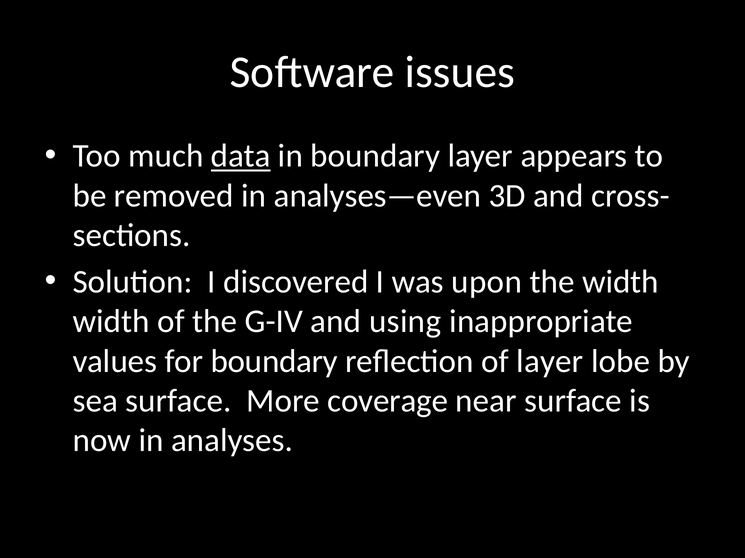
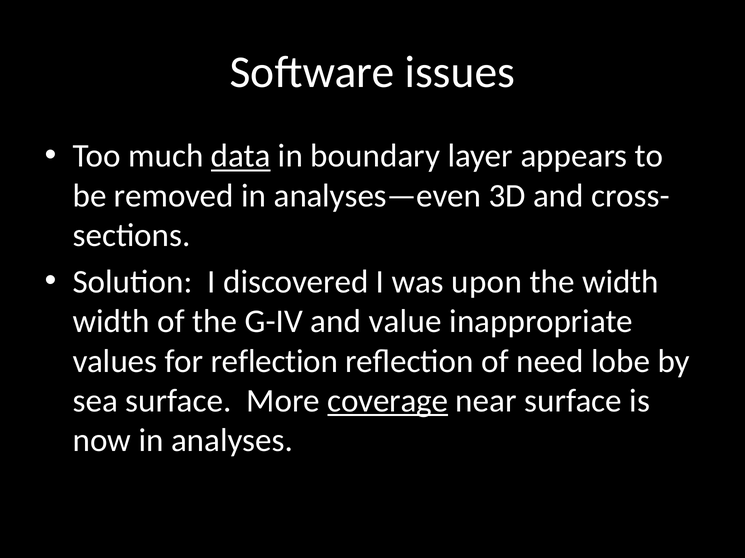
using: using -> value (405, 322)
for boundary: boundary -> reflection (274, 362)
of layer: layer -> need (550, 362)
coverage underline: none -> present (388, 401)
